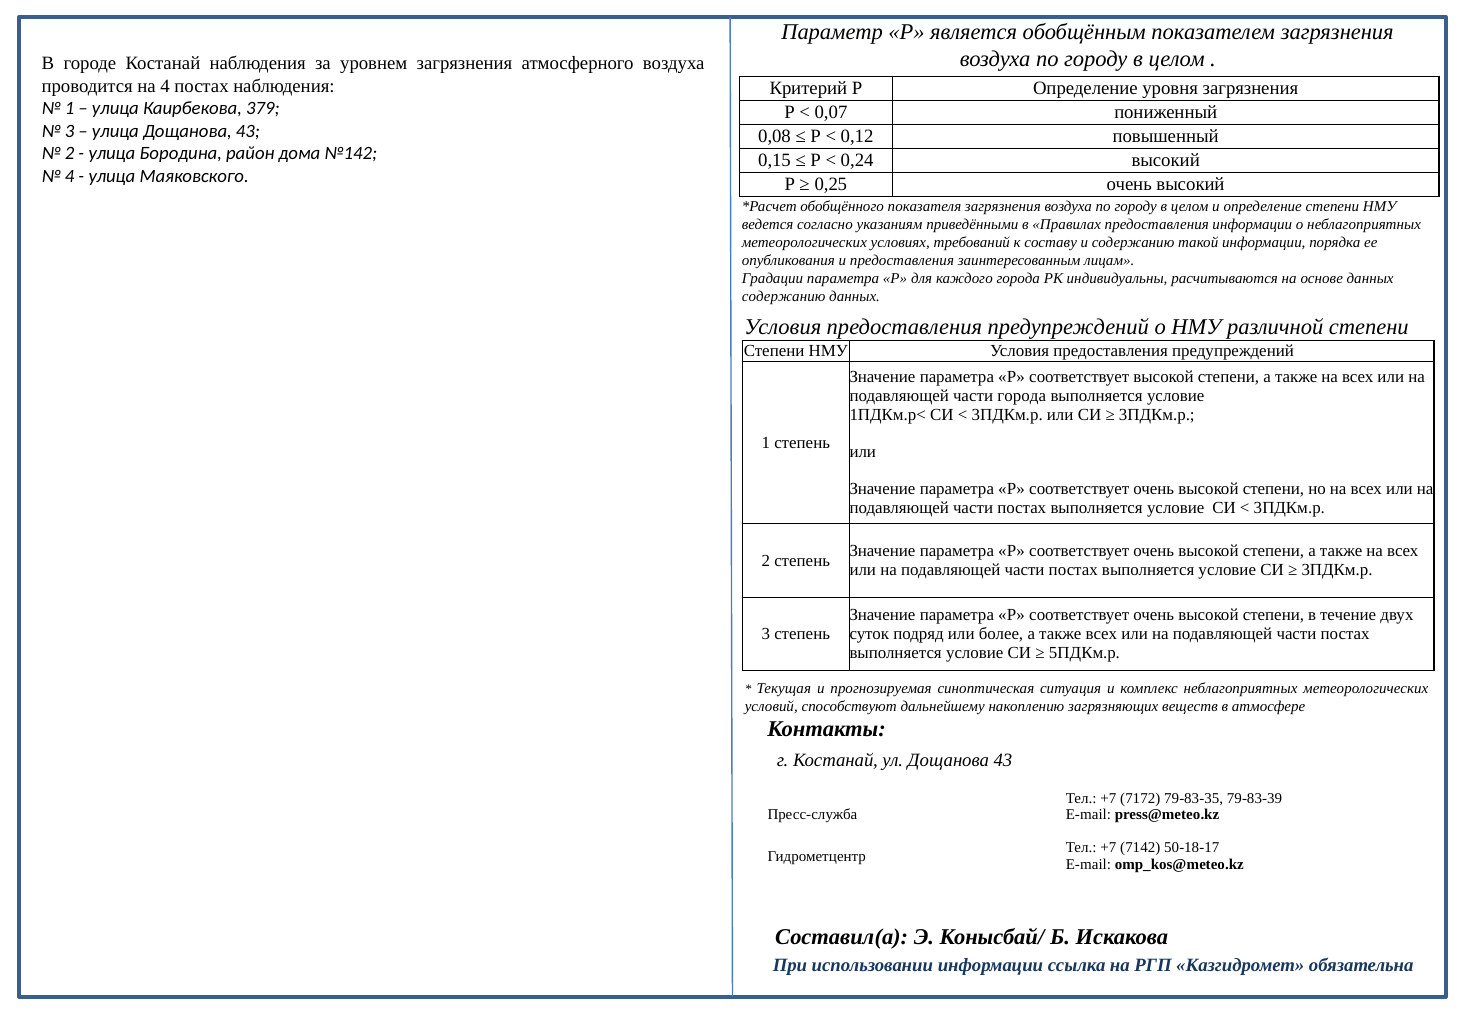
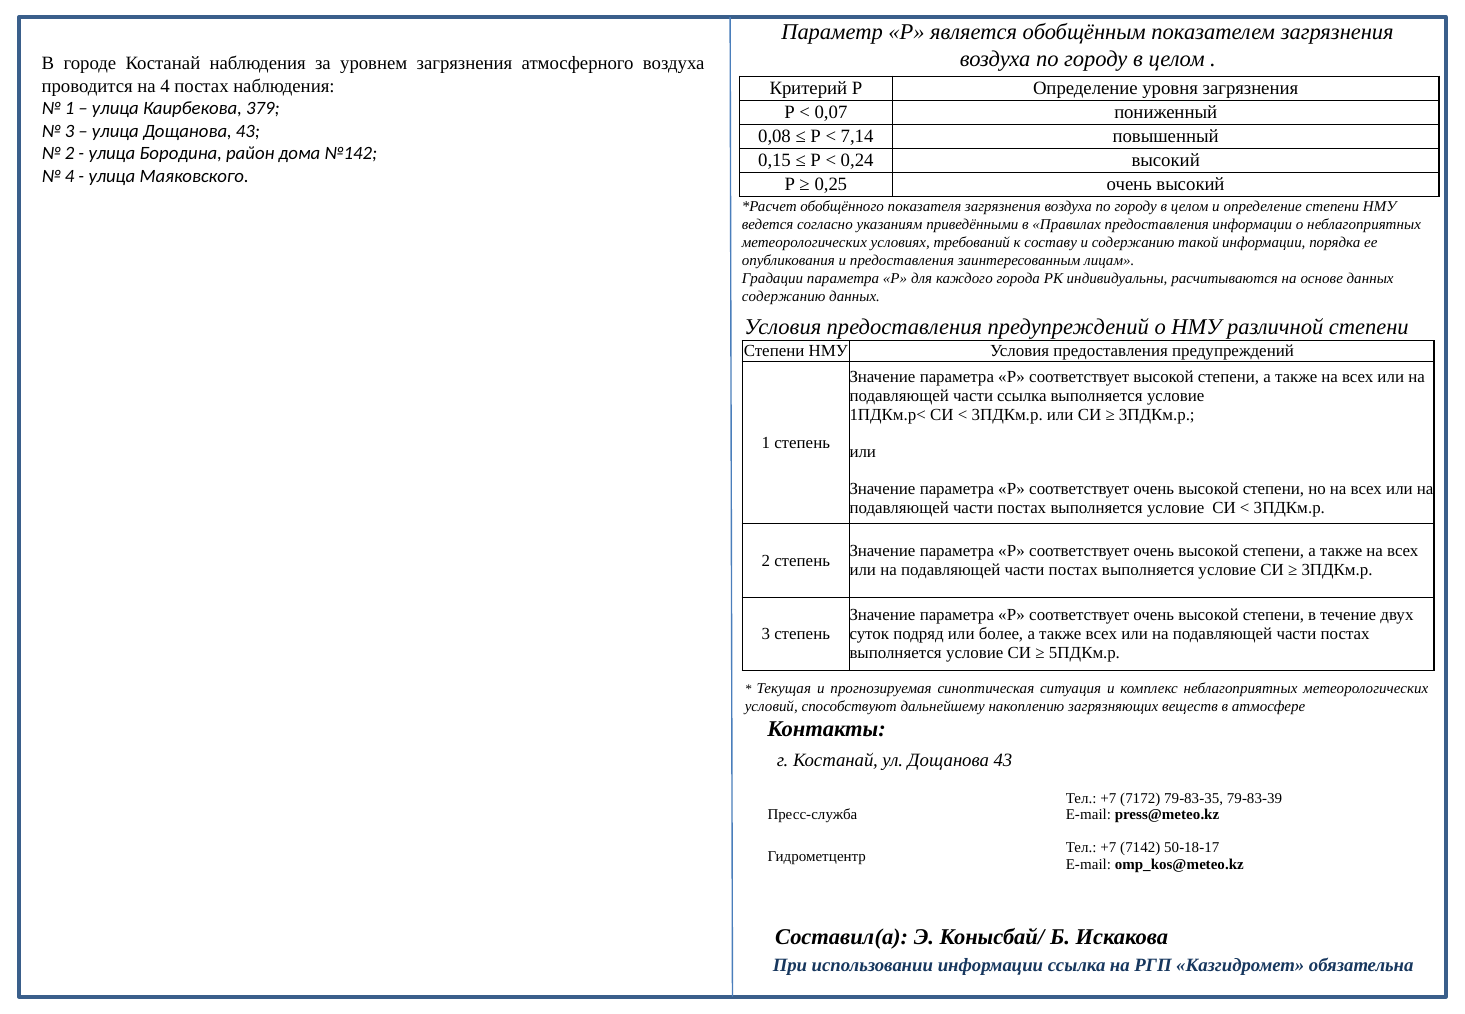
0,12: 0,12 -> 7,14 (857, 136)
части города: города -> ссылка (1022, 396)
